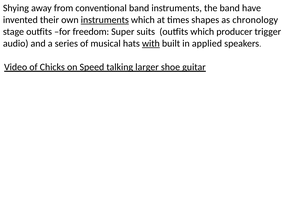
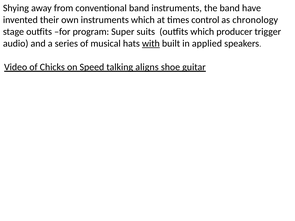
instruments underline: present -> none (105, 20)
shapes: shapes -> control (205, 20)
freedom: freedom -> program (91, 32)
larger: larger -> aligns (147, 67)
